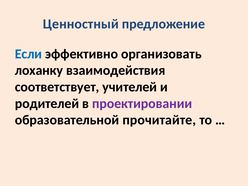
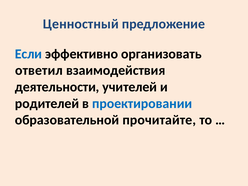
лоханку: лоханку -> ответил (39, 70)
соответствует: соответствует -> деятельности (57, 87)
проектировании colour: purple -> blue (142, 103)
